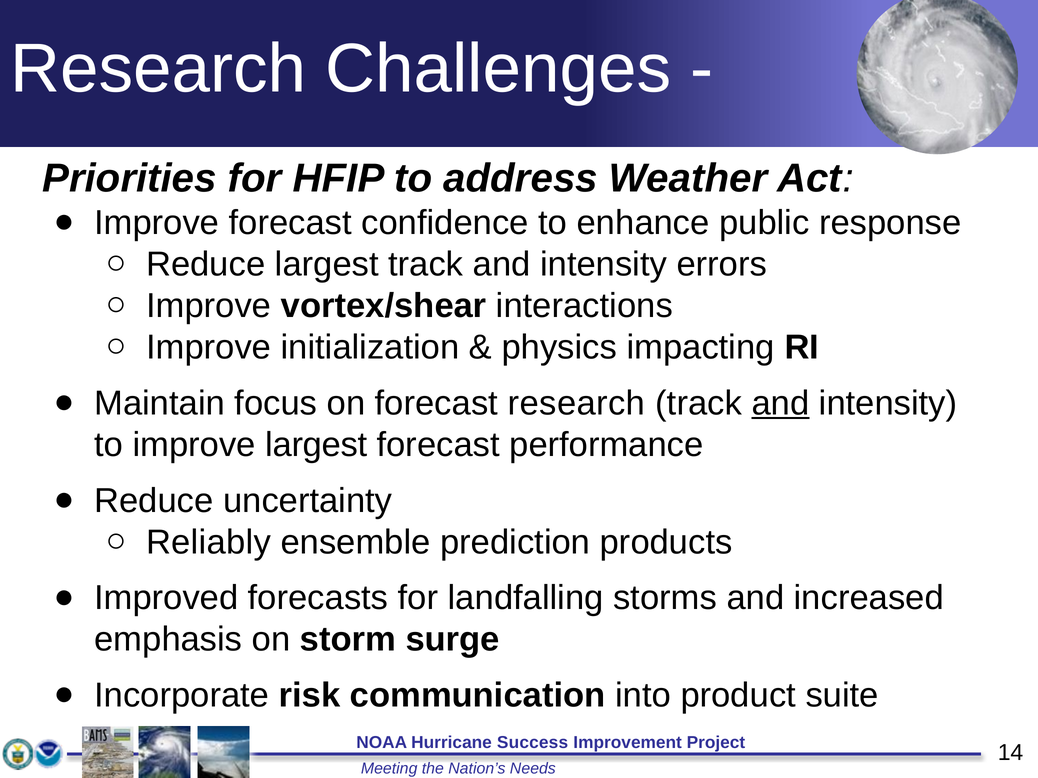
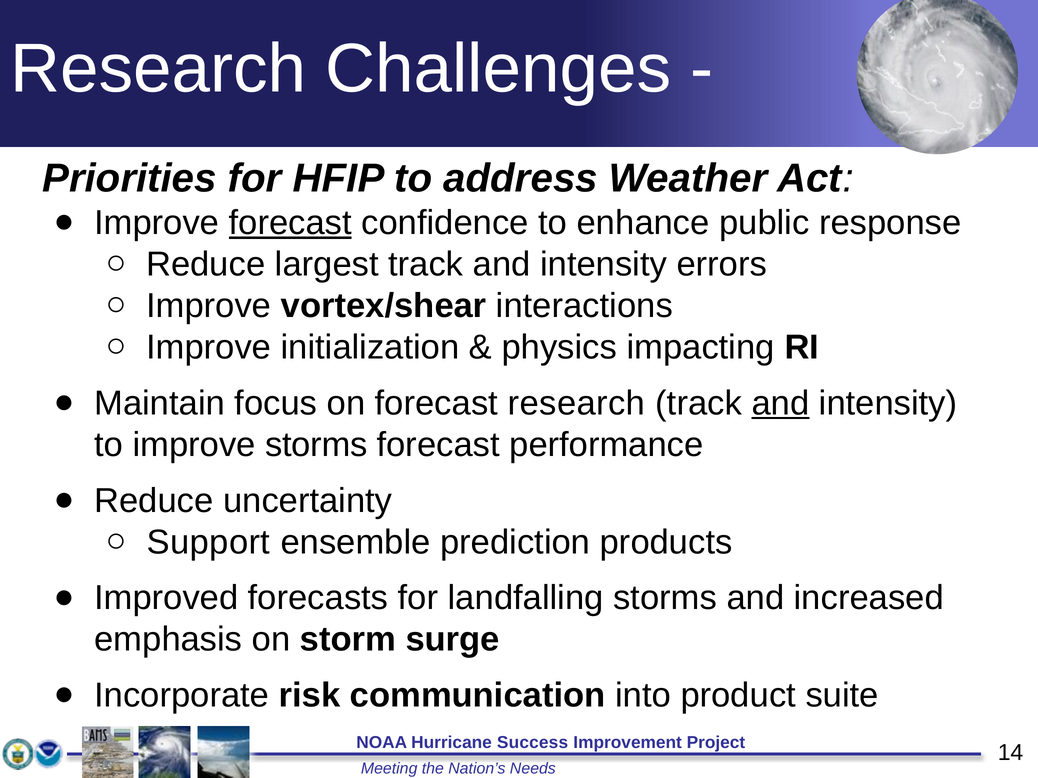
forecast underline: none -> present (290, 223)
improve largest: largest -> storms (316, 445)
Reliably: Reliably -> Support (208, 542)
